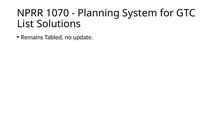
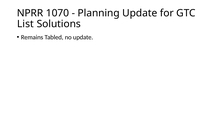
Planning System: System -> Update (140, 13)
